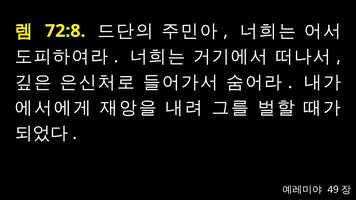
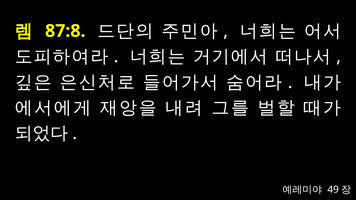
72:8: 72:8 -> 87:8 (65, 31)
